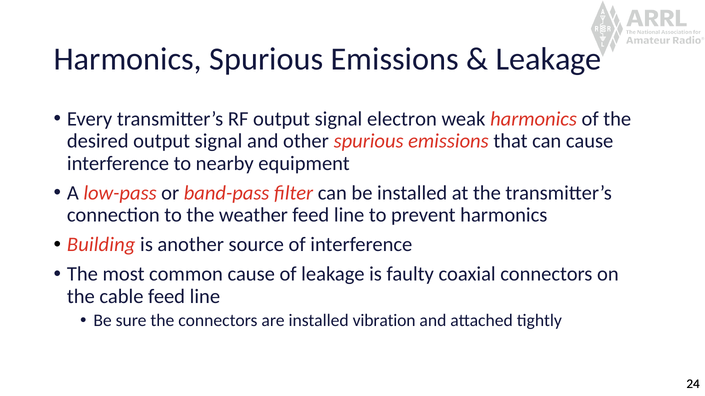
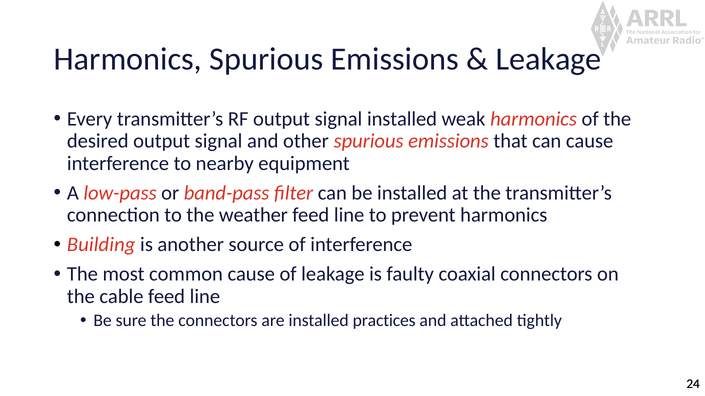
signal electron: electron -> installed (402, 119)
vibration: vibration -> practices (384, 321)
